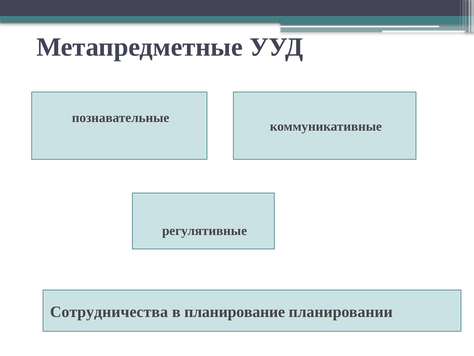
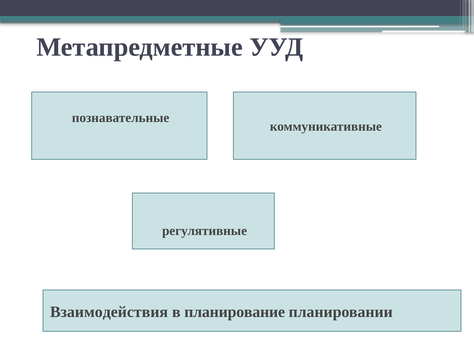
Сотрудничества: Сотрудничества -> Взаимодействия (109, 311)
